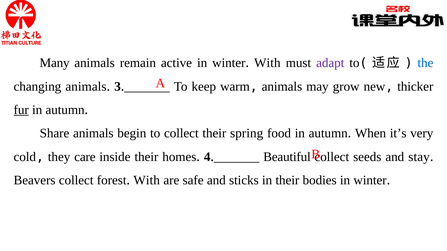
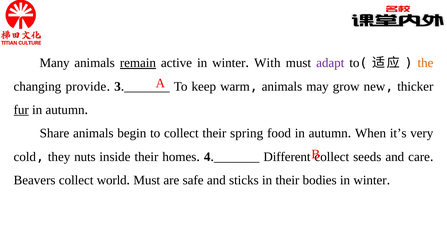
remain underline: none -> present (138, 63)
the colour: blue -> orange (425, 63)
changing animals: animals -> provide (86, 87)
care: care -> nuts (85, 157)
Beautiful: Beautiful -> Different (287, 157)
stay: stay -> care (419, 157)
forest: forest -> world (112, 180)
With: With -> Must (147, 180)
